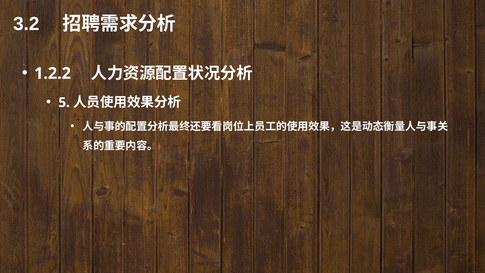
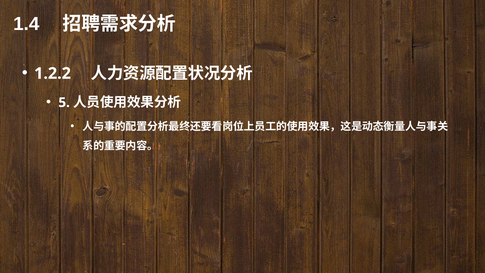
3.2: 3.2 -> 1.4 (26, 24)
